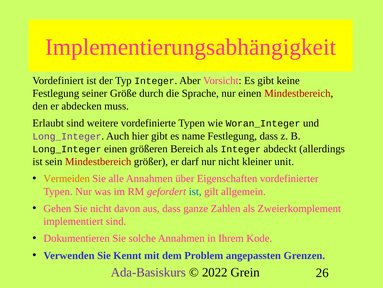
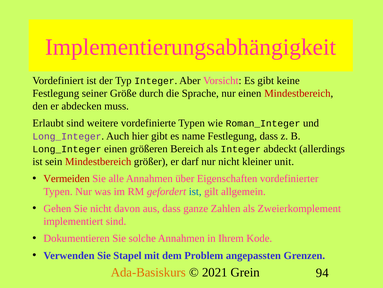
Woran_Integer: Woran_Integer -> Roman_Integer (263, 123)
Vermeiden colour: orange -> red (67, 178)
Kennt: Kennt -> Stapel (127, 255)
Ada-Basiskurs colour: purple -> orange (148, 272)
2022: 2022 -> 2021 (215, 272)
26: 26 -> 94 (322, 272)
